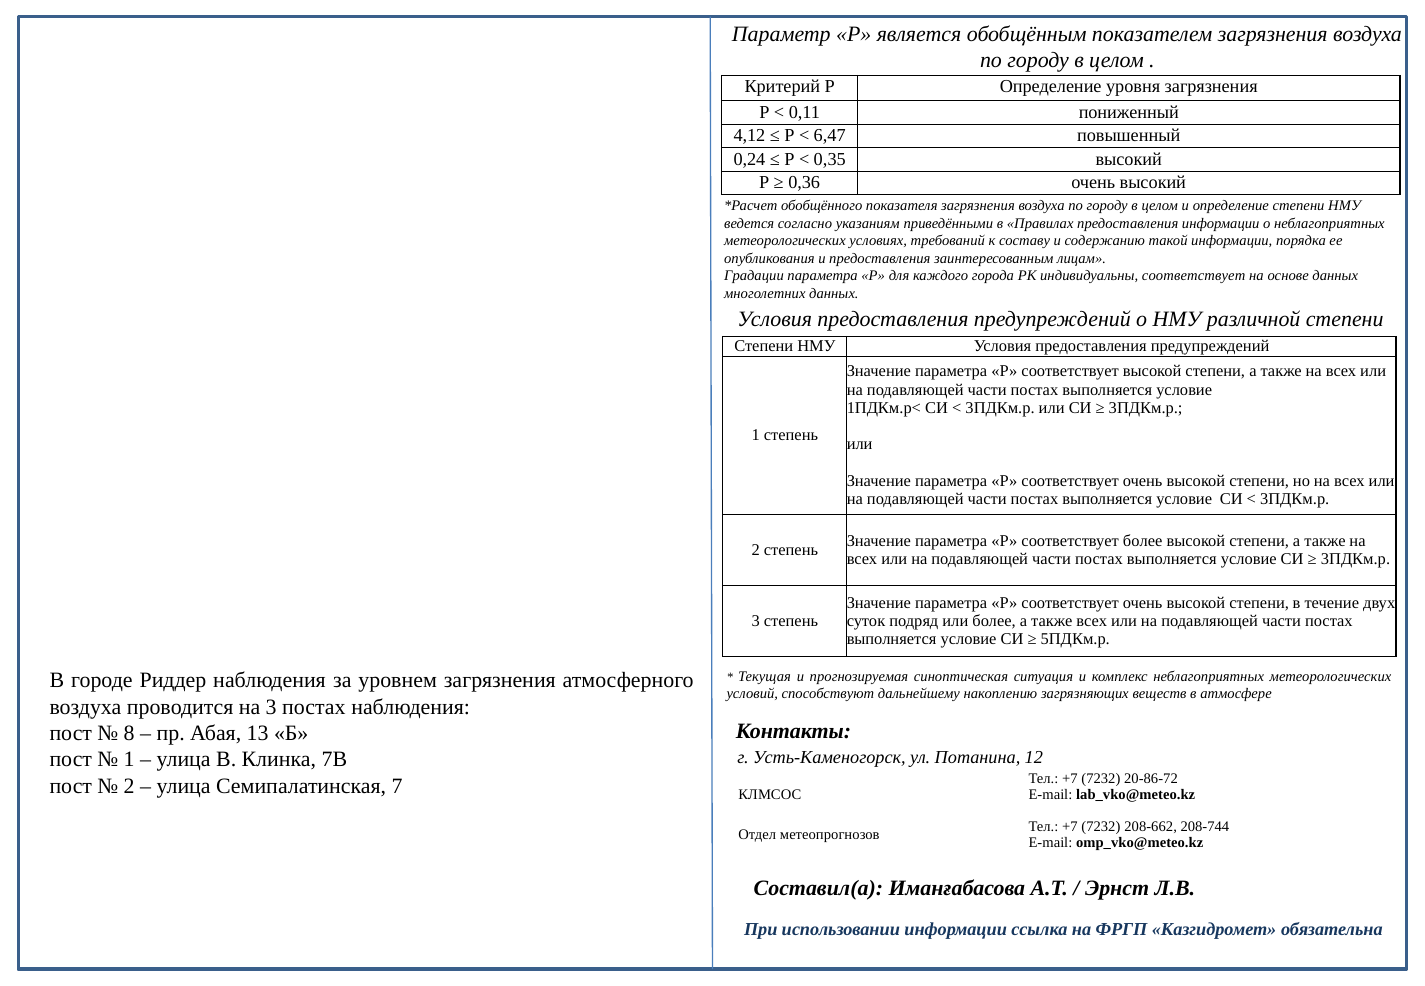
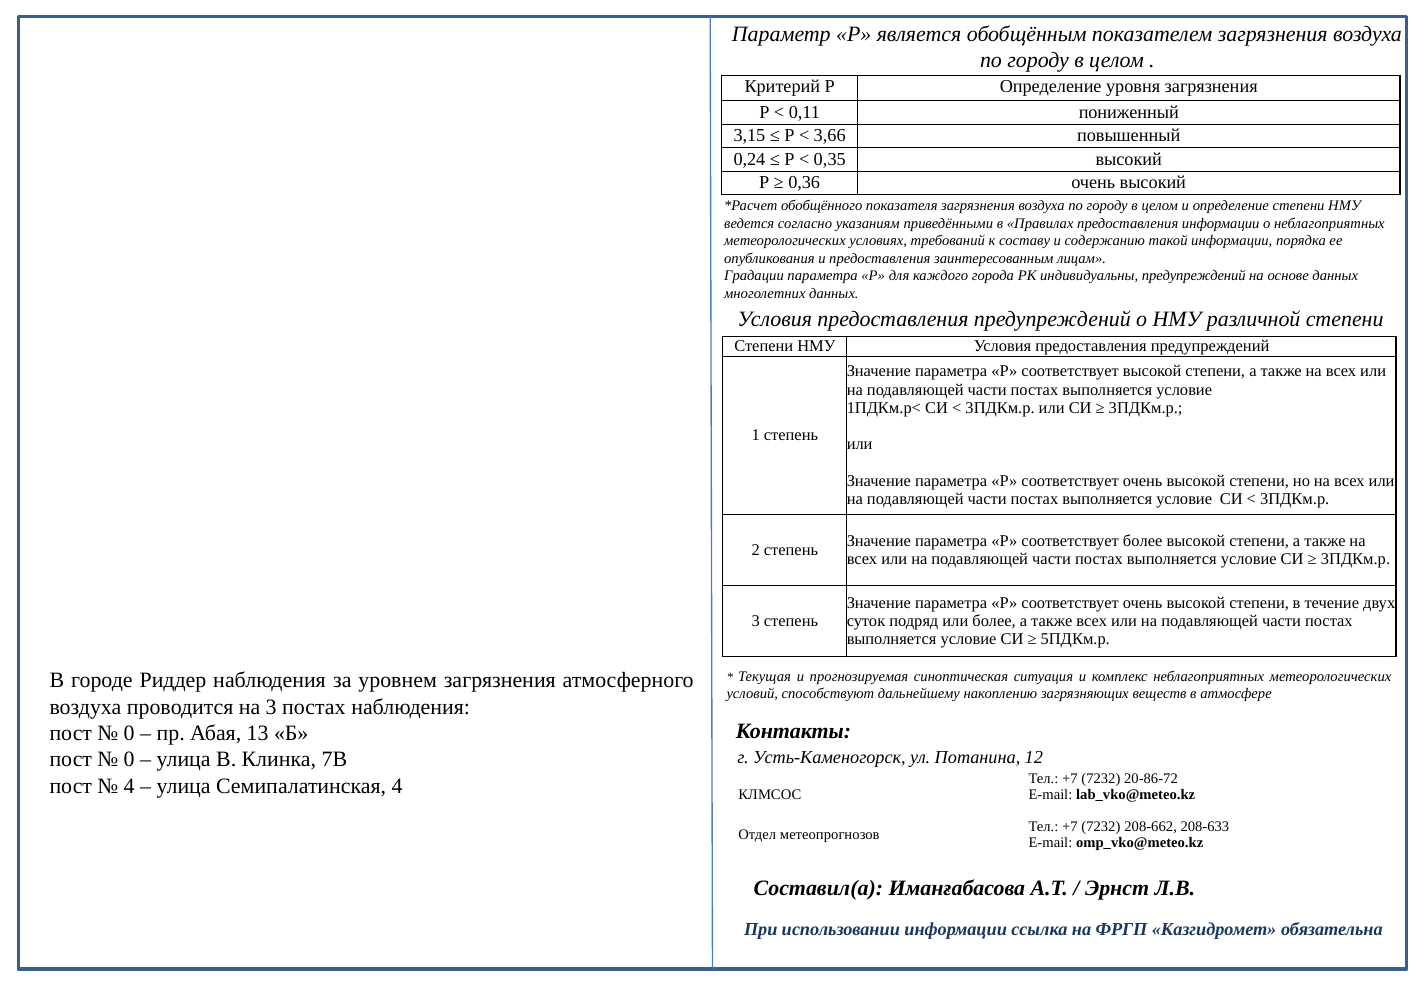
4,12: 4,12 -> 3,15 (749, 136)
6,47: 6,47 -> 3,66 (830, 136)
индивидуальны соответствует: соответствует -> предупреждений (1194, 276)
8: 8 -> 0 (129, 734)
1: 1 -> 0 (129, 760)
2: 2 -> 4 (129, 786)
Семипалатинская 7: 7 -> 4 (397, 786)
208-744: 208-744 -> 208-633 (1205, 827)
